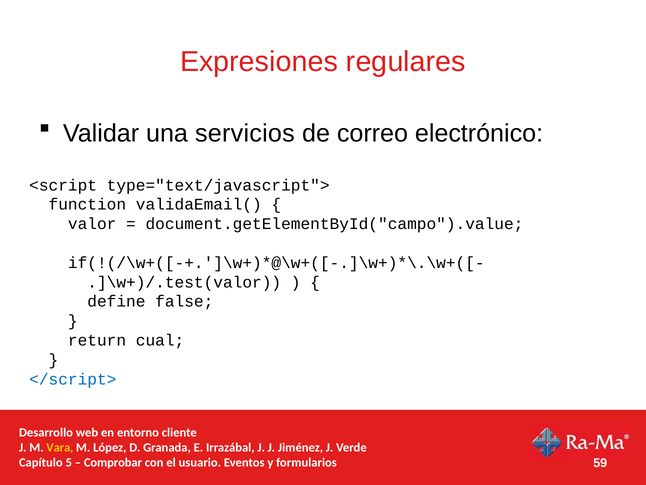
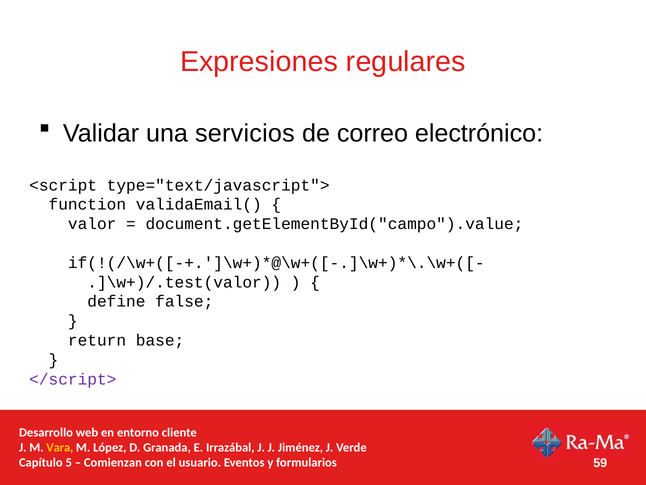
cual: cual -> base (160, 340)
</script> colour: blue -> purple (73, 379)
Comprobar: Comprobar -> Comienzan (113, 462)
